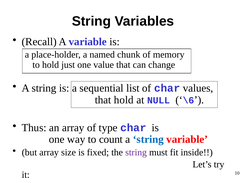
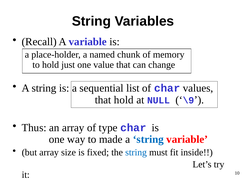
\6: \6 -> \9 (188, 100)
count: count -> made (111, 139)
string colour: purple -> blue (136, 152)
